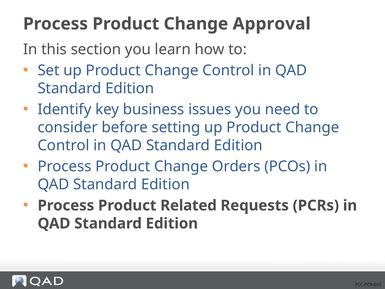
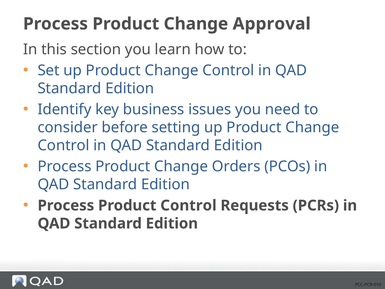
Product Related: Related -> Control (188, 205)
